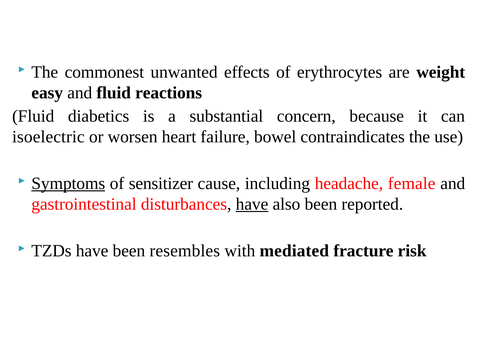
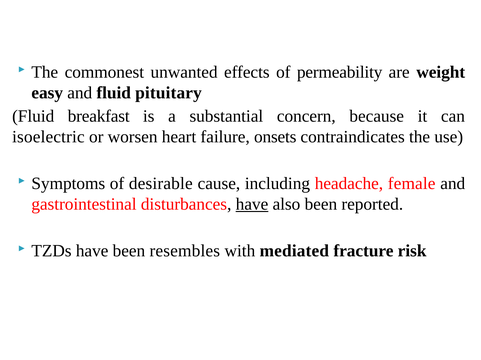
erythrocytes: erythrocytes -> permeability (340, 72)
reactions: reactions -> pituitary (168, 93)
diabetics: diabetics -> breakfast (99, 116)
bowel: bowel -> onsets (275, 137)
Symptoms underline: present -> none (68, 184)
sensitizer: sensitizer -> desirable (161, 184)
